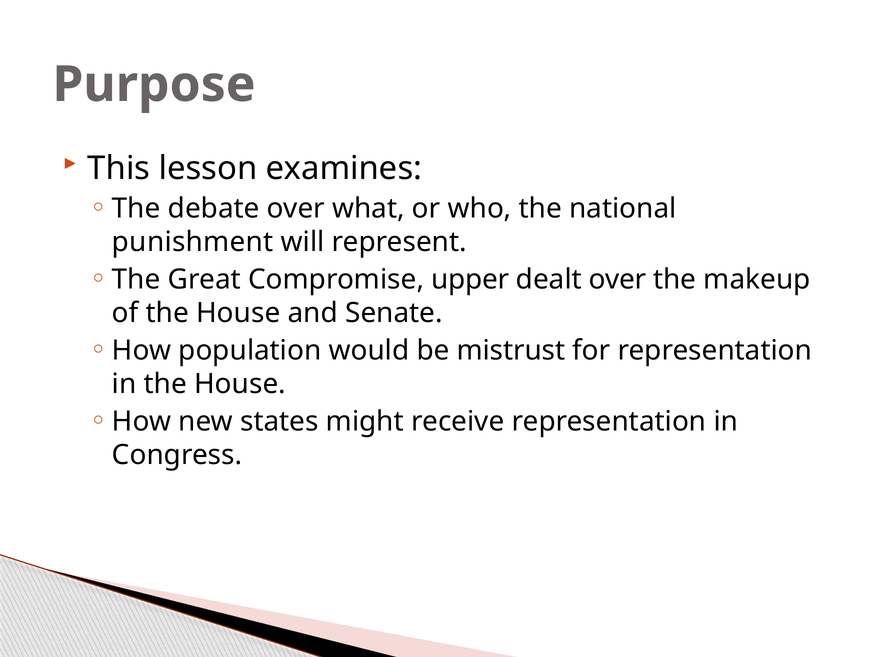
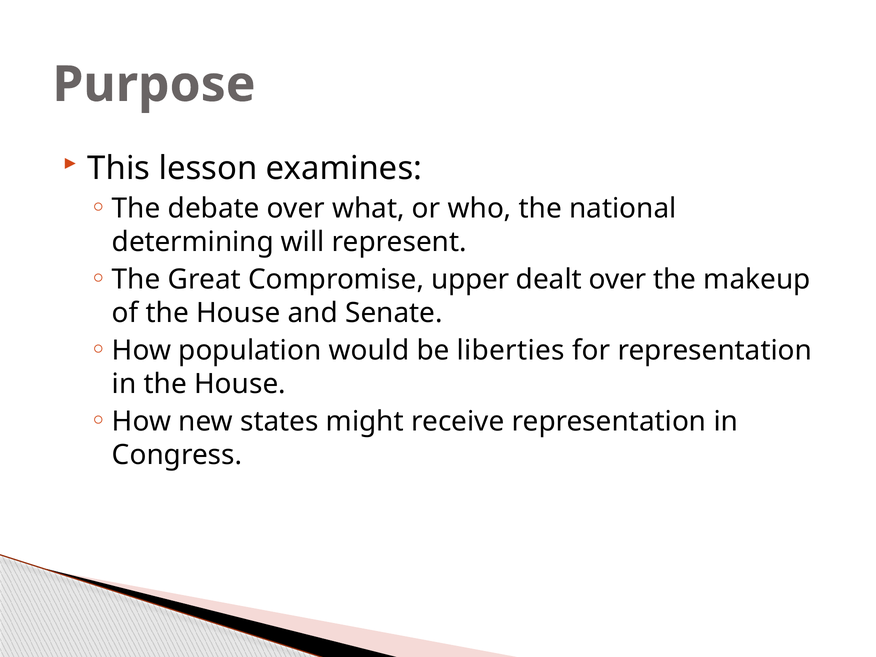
punishment: punishment -> determining (193, 242)
mistrust: mistrust -> liberties (511, 350)
